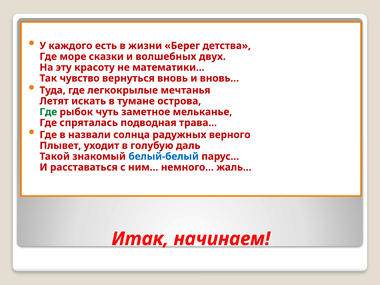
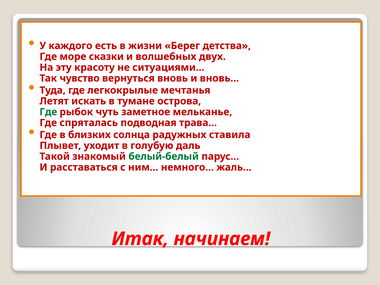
математики…: математики… -> ситуациями… (168, 67)
назвали: назвали -> близких (89, 135)
верного: верного -> ставила (230, 135)
белый-белый colour: blue -> green (164, 156)
